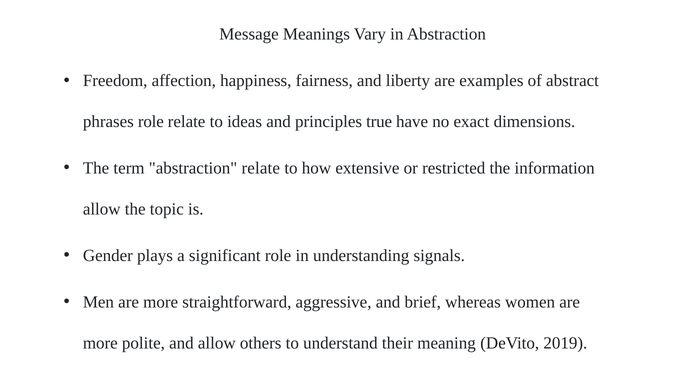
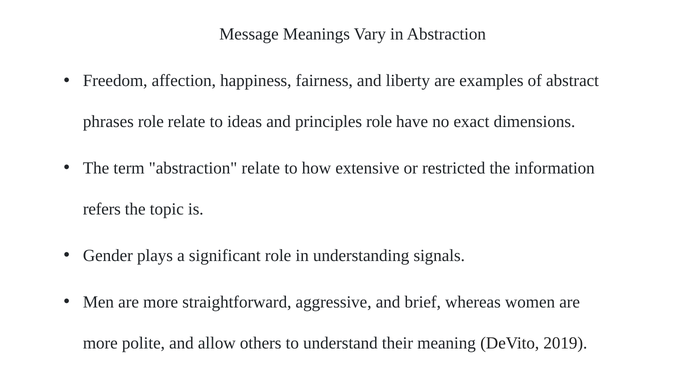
principles true: true -> role (379, 122)
allow: allow -> refers (102, 209)
